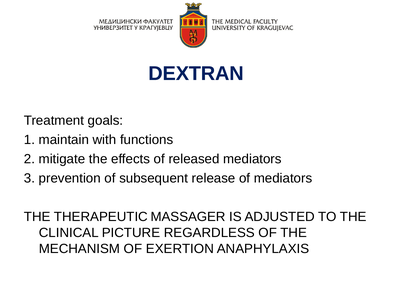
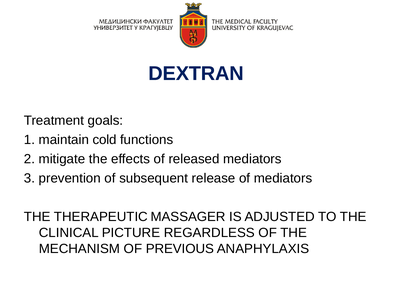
with: with -> cold (105, 140)
EXERTION: EXERTION -> PREVIOUS (180, 249)
